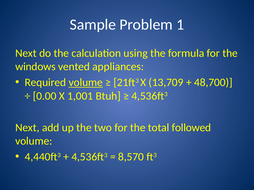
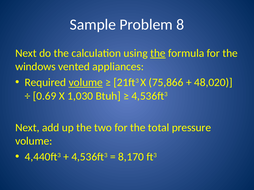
1: 1 -> 8 (180, 25)
the underline: none -> present (158, 53)
13,709: 13,709 -> 75,866 (166, 83)
48,700: 48,700 -> 48,020 (213, 83)
0.00: 0.00 -> 0.69 (45, 96)
1,001: 1,001 -> 1,030 (80, 96)
followed: followed -> pressure (191, 128)
8,570: 8,570 -> 8,170 (131, 157)
